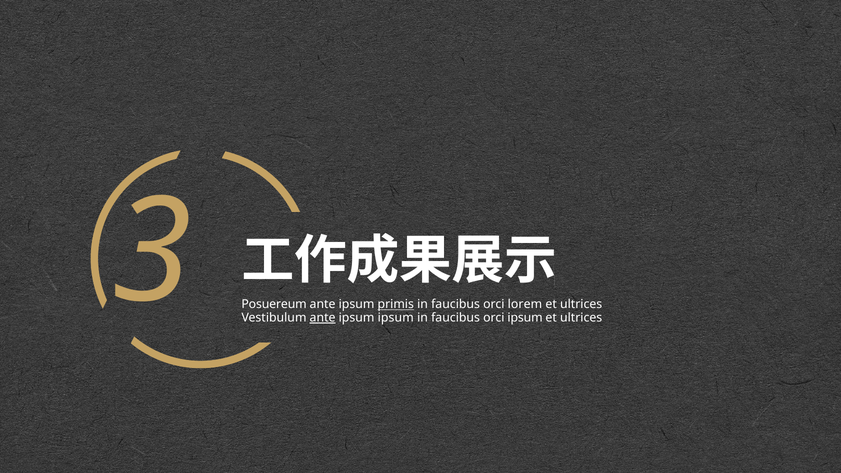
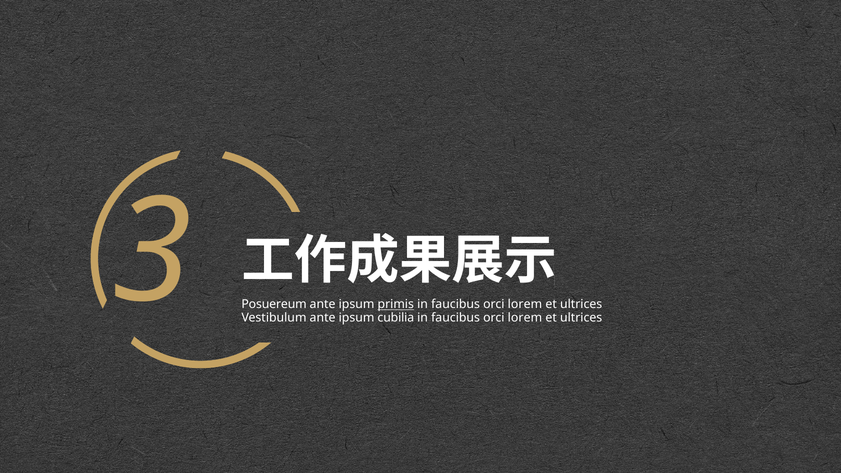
ante underline: present -> none (323, 318)
ipsum ipsum: ipsum -> cubilia (396, 318)
ipsum: ipsum -> lorem (525, 318)
